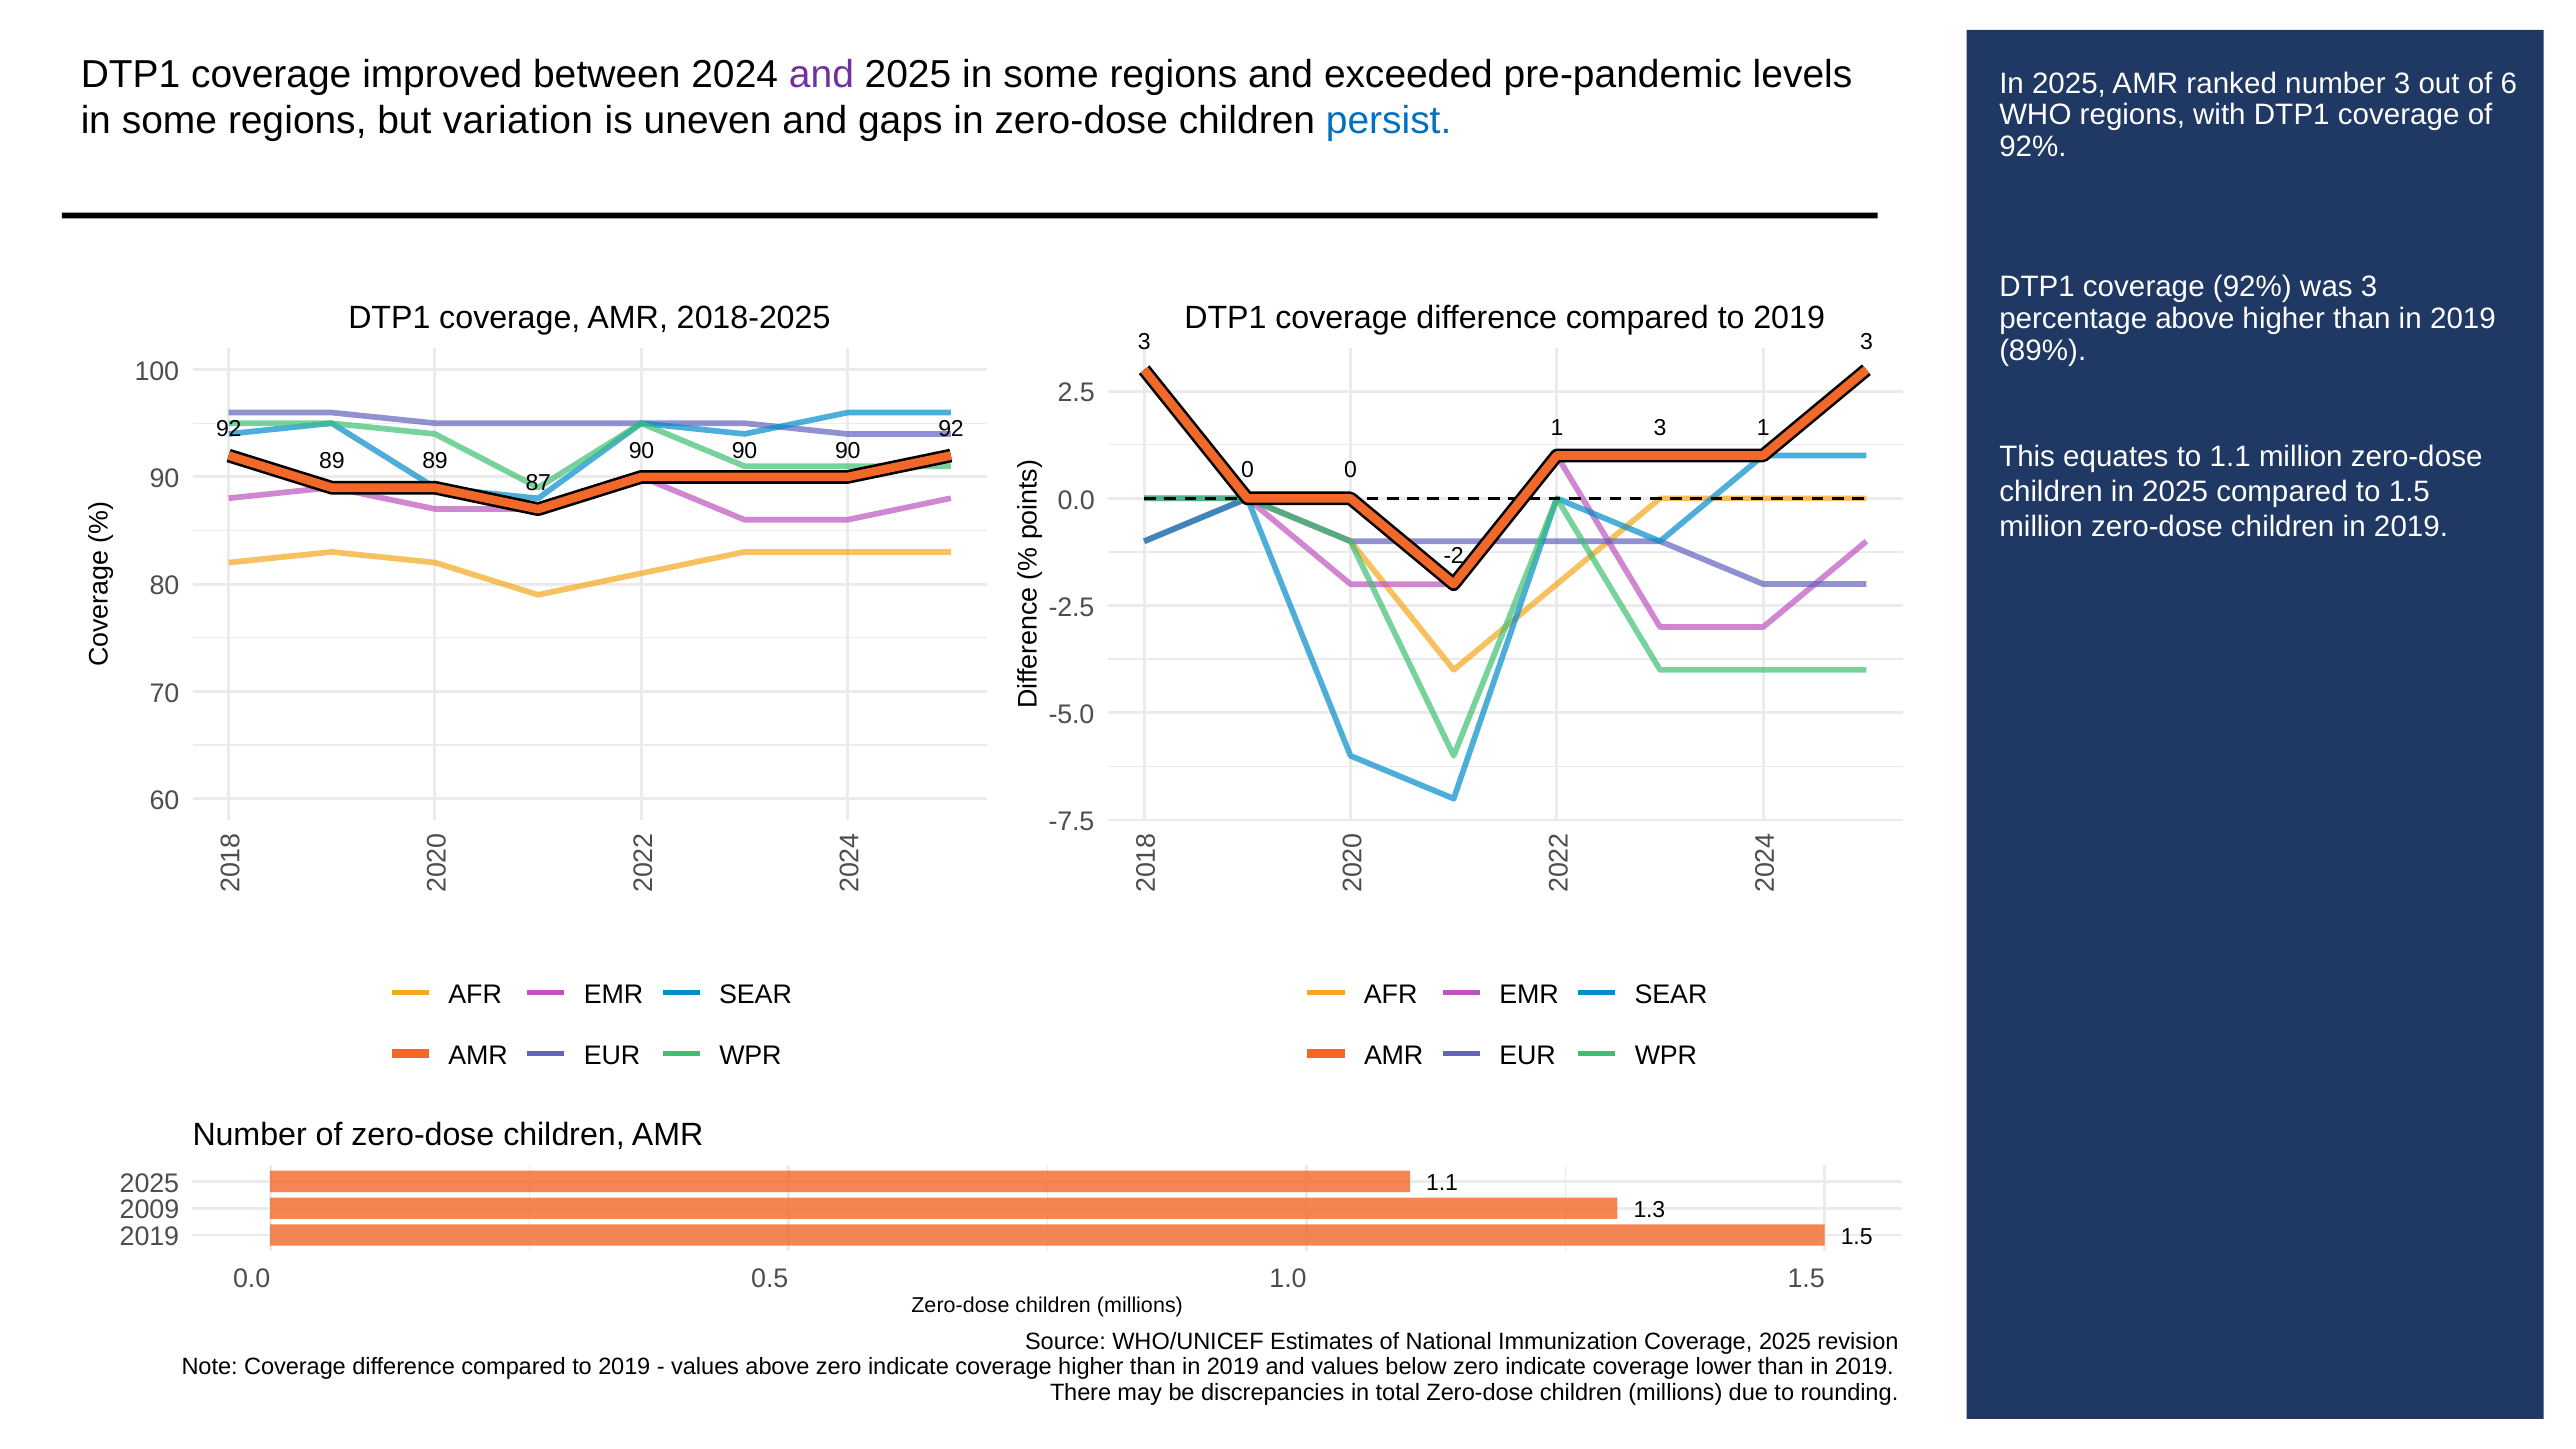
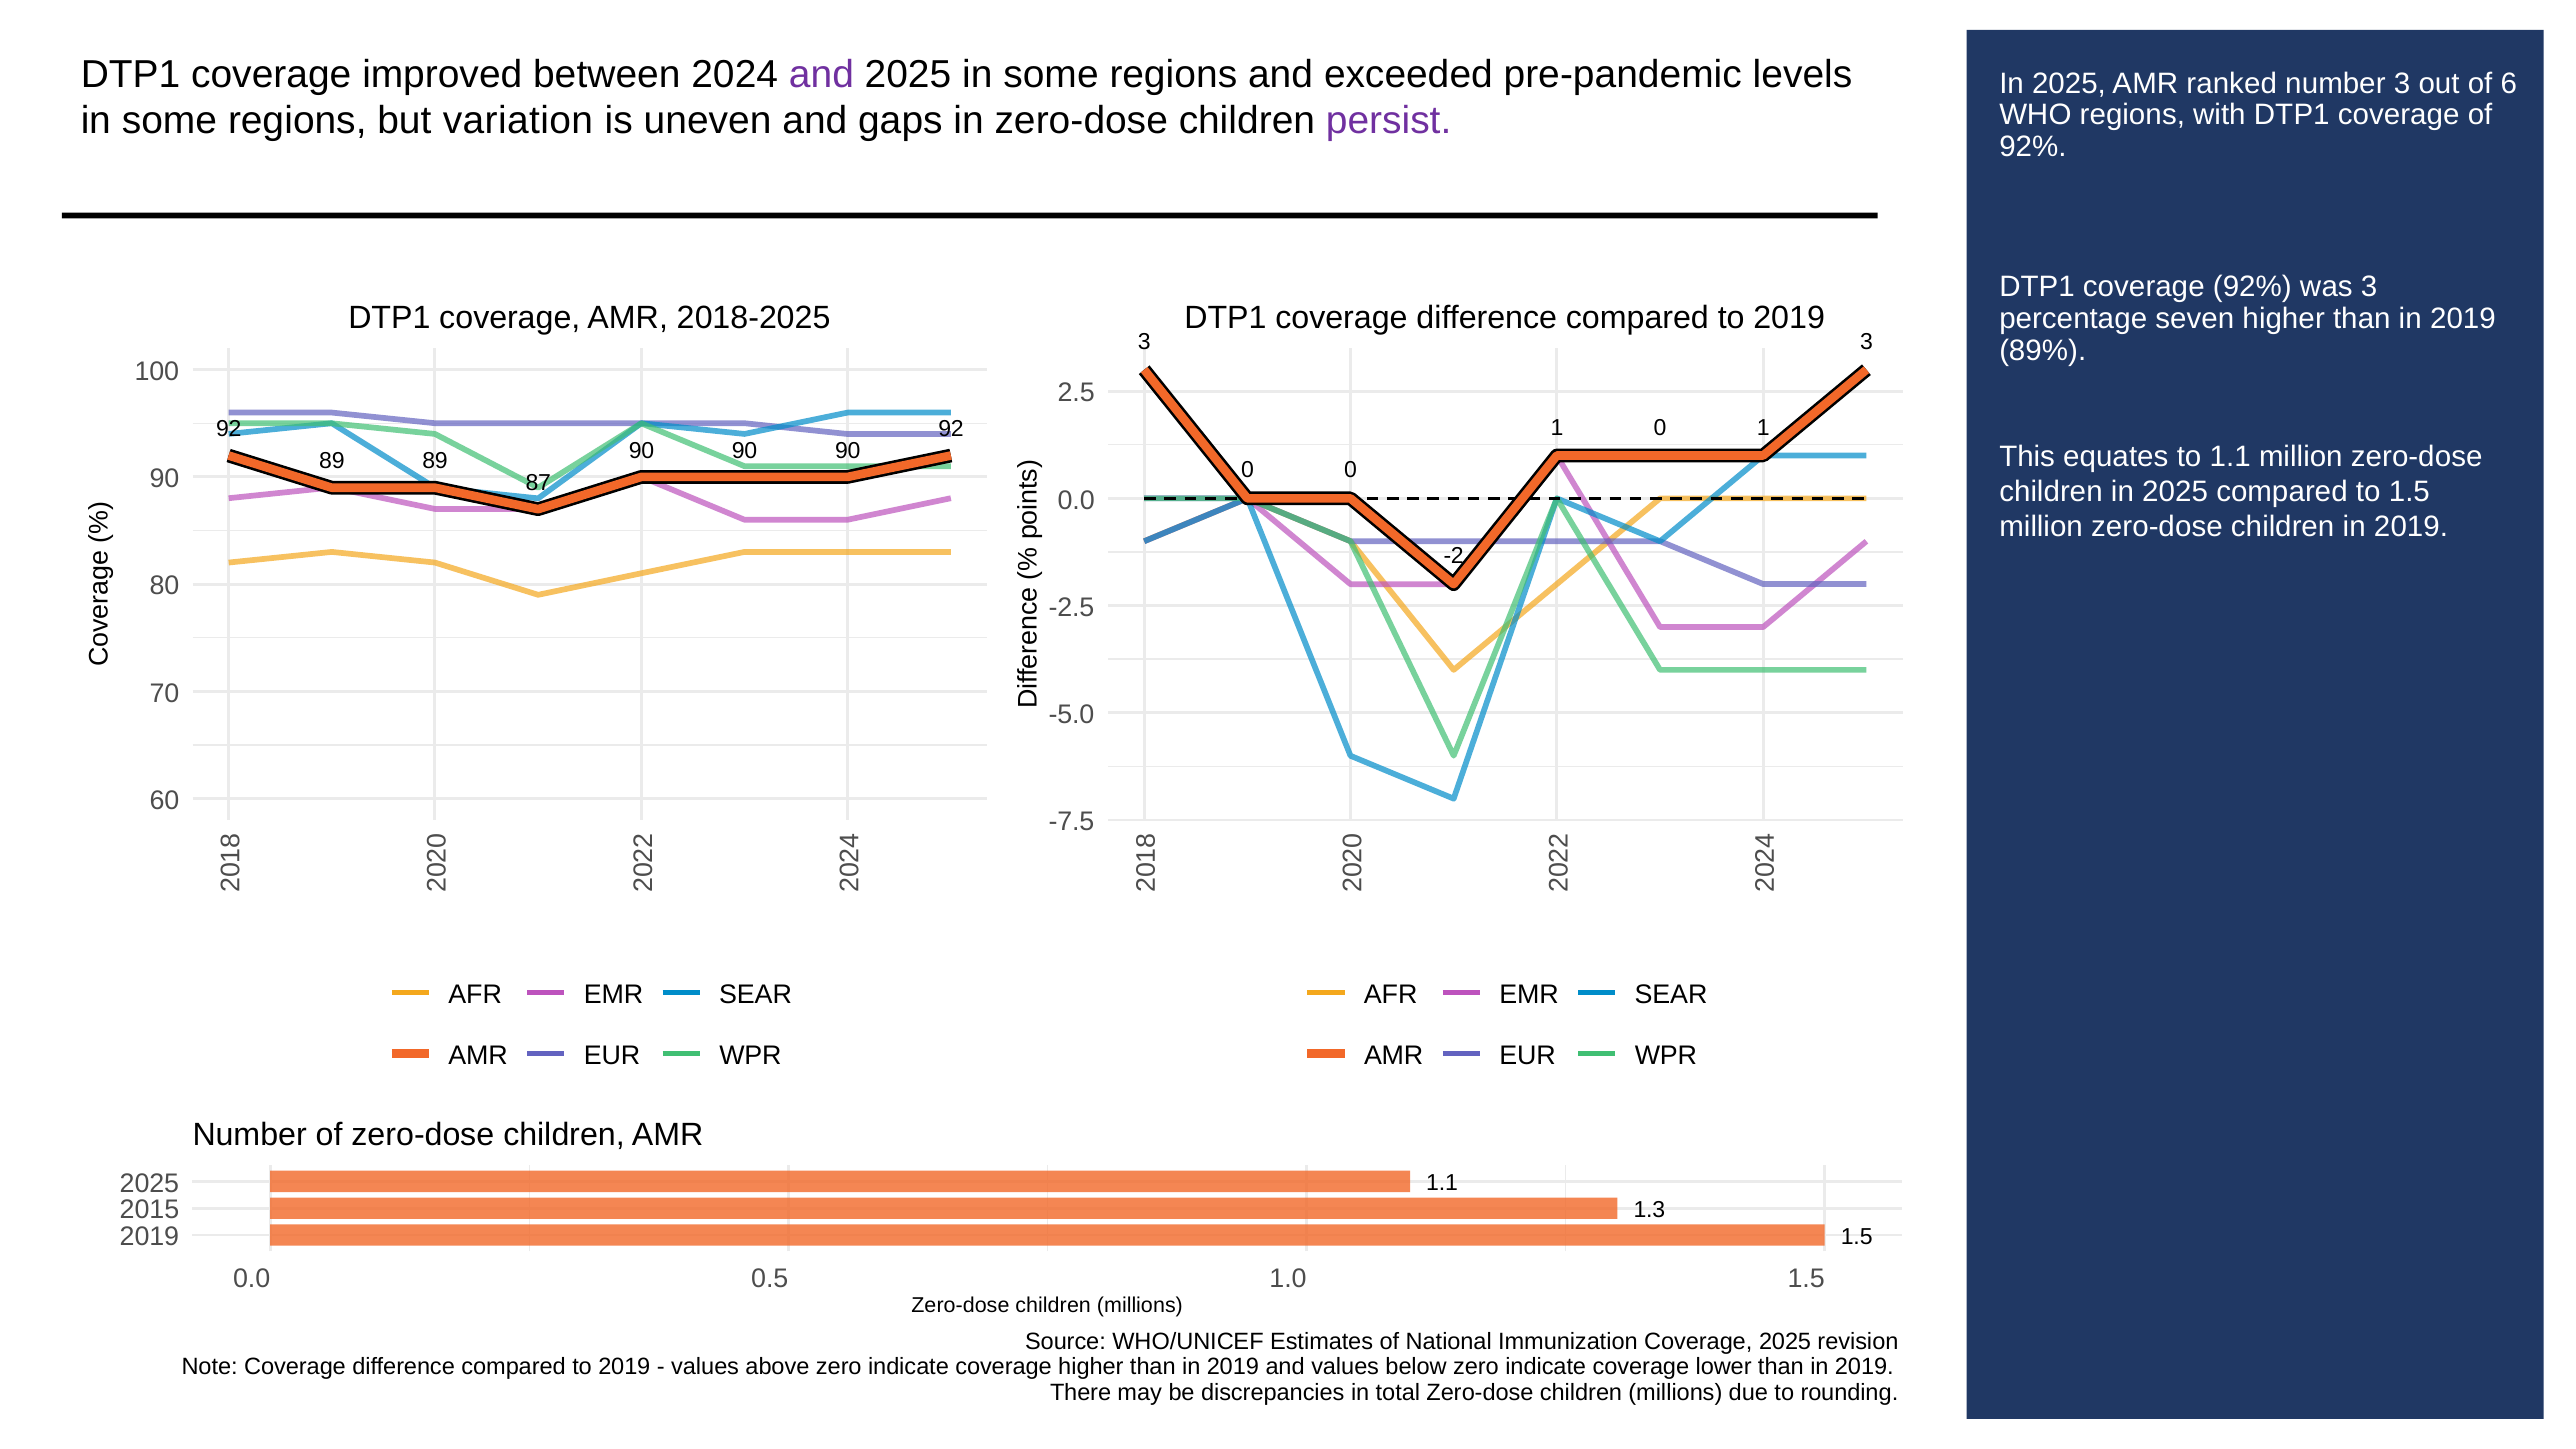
persist colour: blue -> purple (1389, 121)
percentage above: above -> seven (2195, 319)
3: 3 -> 0 (1660, 428)
2009: 2009 -> 2015 (149, 1210)
